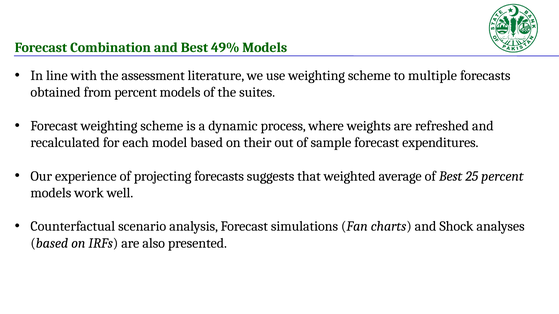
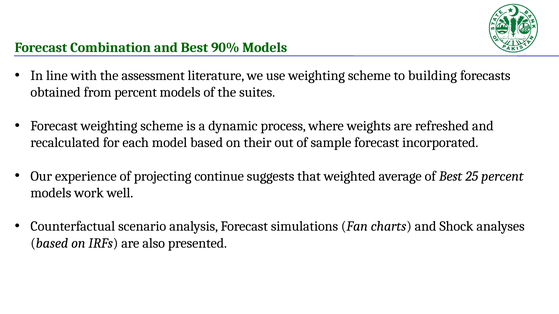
49%: 49% -> 90% (225, 48)
multiple: multiple -> building (432, 76)
expenditures: expenditures -> incorporated (440, 143)
projecting forecasts: forecasts -> continue (219, 176)
